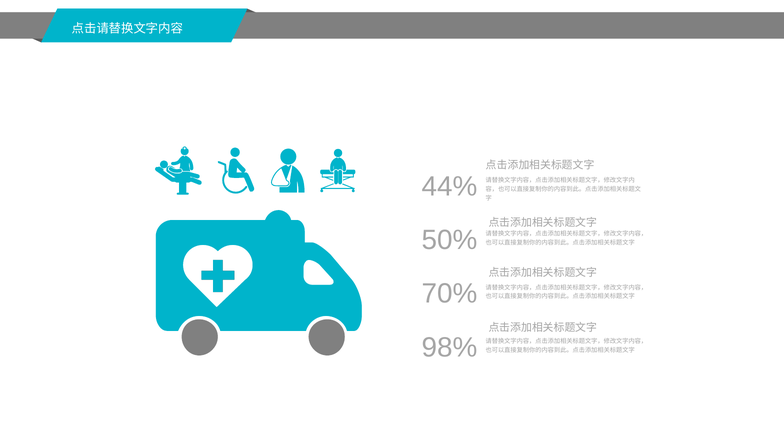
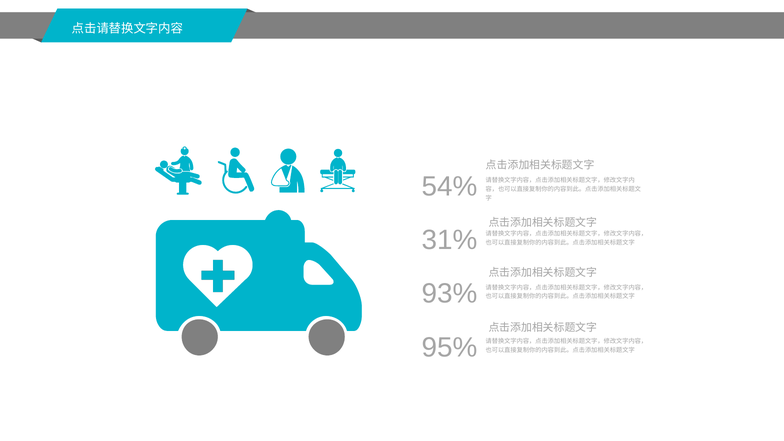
44%: 44% -> 54% (450, 186)
50%: 50% -> 31% (450, 240)
70%: 70% -> 93% (450, 294)
98%: 98% -> 95% (450, 347)
